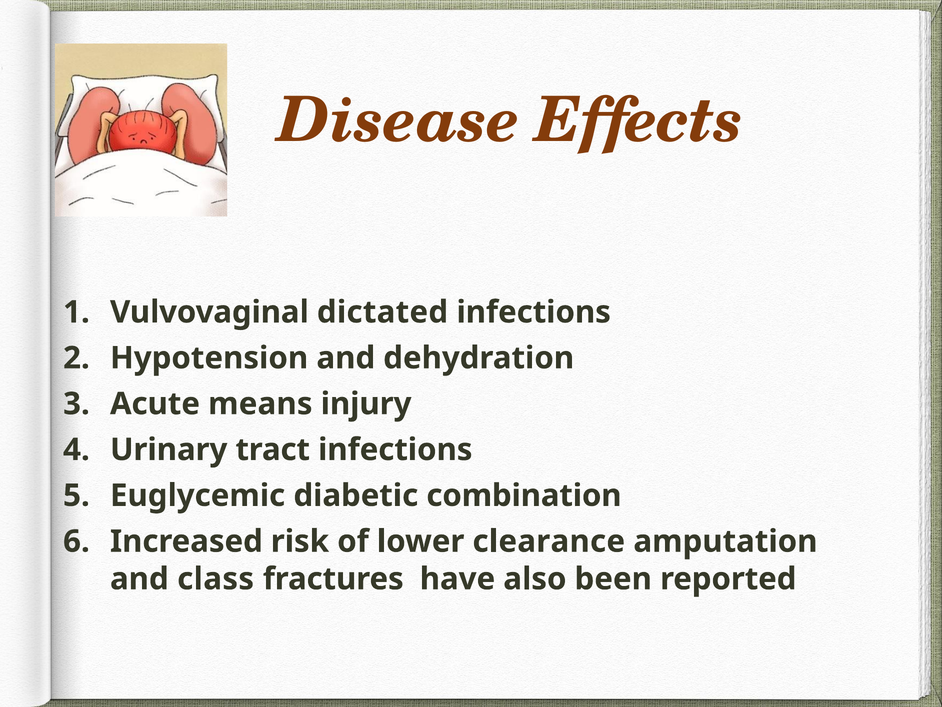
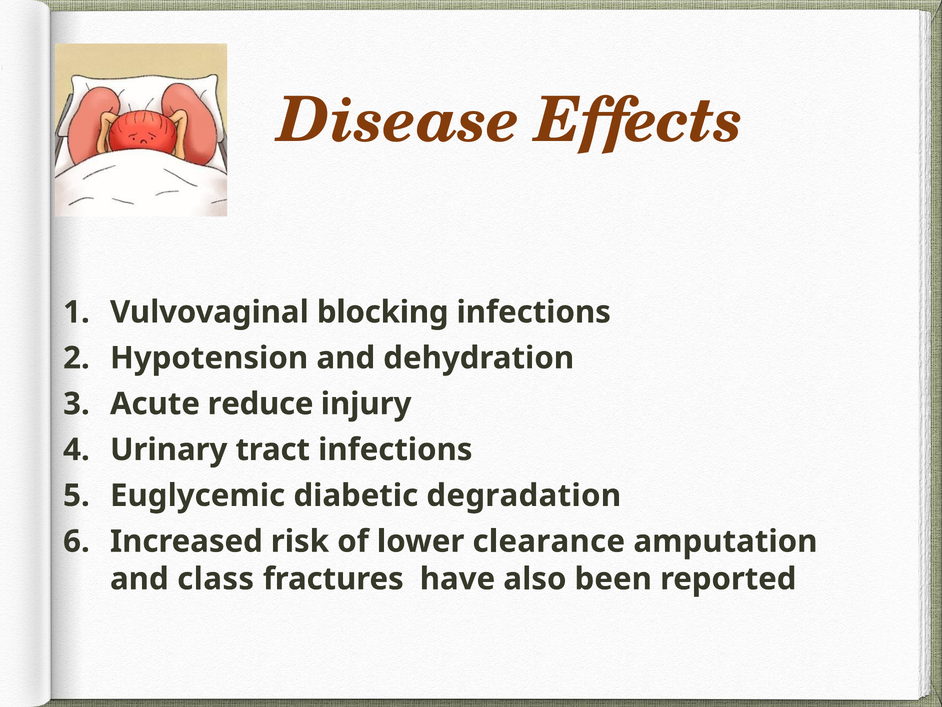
dictated: dictated -> blocking (383, 312)
means: means -> reduce (261, 404)
combination: combination -> degradation (524, 495)
